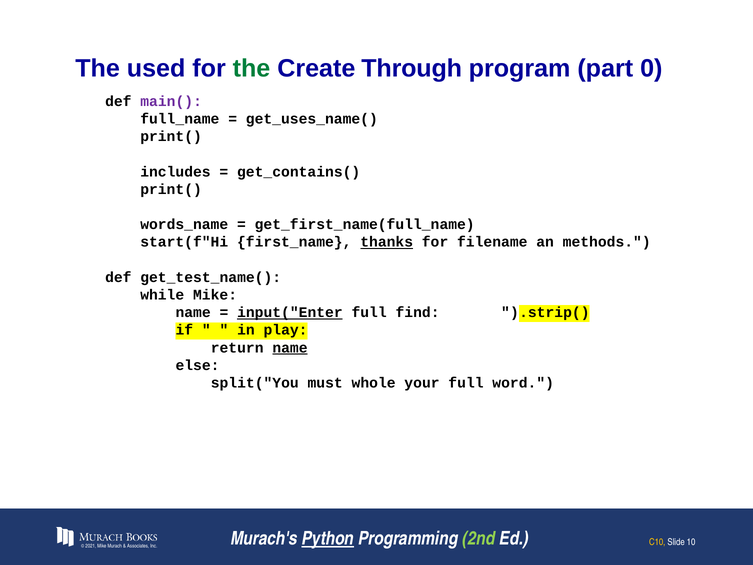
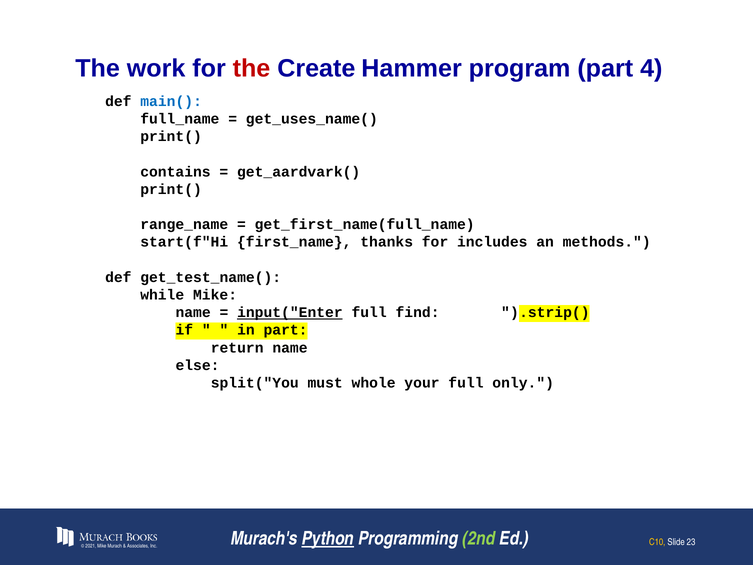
used: used -> work (156, 68)
the colour: green -> red (252, 68)
Through: Through -> Hammer (412, 68)
0: 0 -> 4 (651, 68)
main( colour: purple -> blue (171, 101)
includes: includes -> contains (175, 172)
get_contains(: get_contains( -> get_aardvark( (299, 172)
words_name: words_name -> range_name (184, 224)
thanks underline: present -> none (387, 242)
filename: filename -> includes (492, 242)
in play: play -> part (286, 330)
name underline: present -> none (290, 348)
word: word -> only (523, 383)
10: 10 -> 23 (691, 542)
